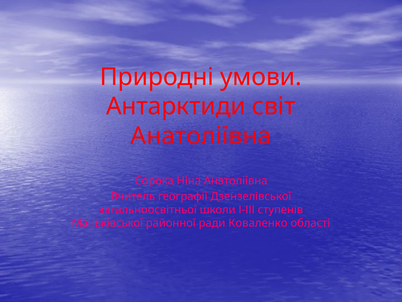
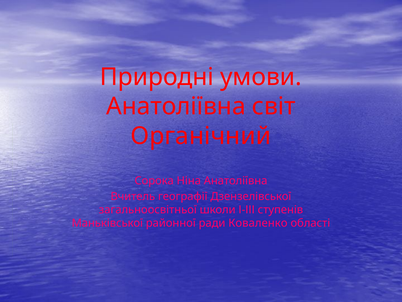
Антарктиди: Антарктиди -> Анатоліївна (176, 106)
Анатоліївна: Анатоліївна -> Органічний (201, 136)
